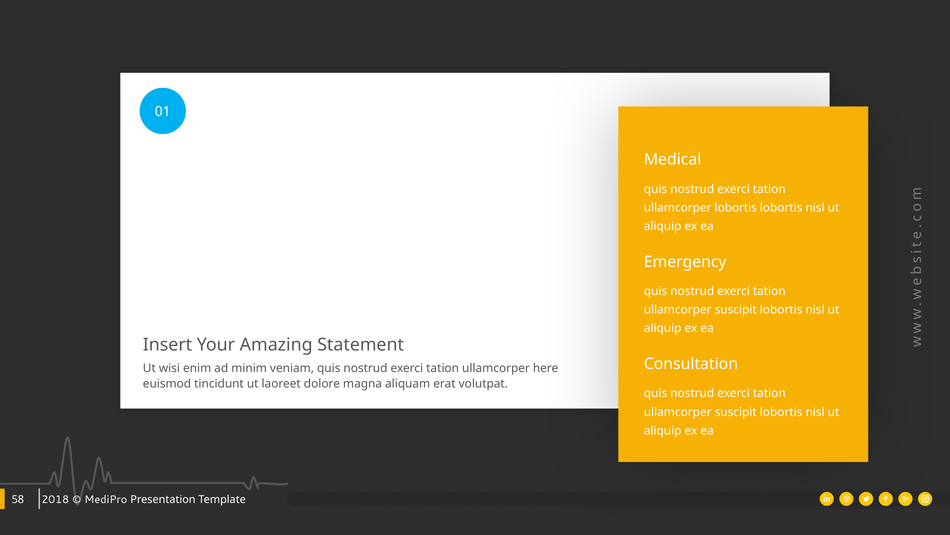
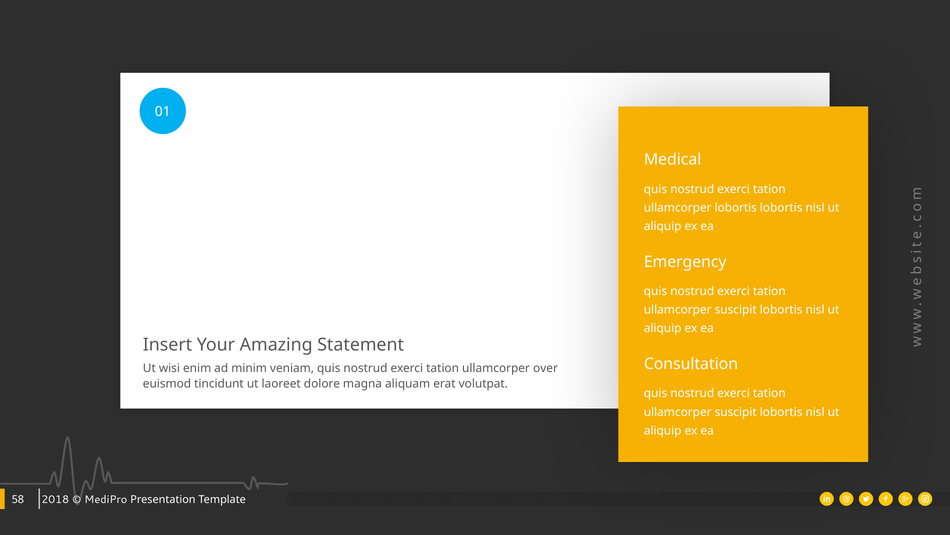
here: here -> over (546, 368)
